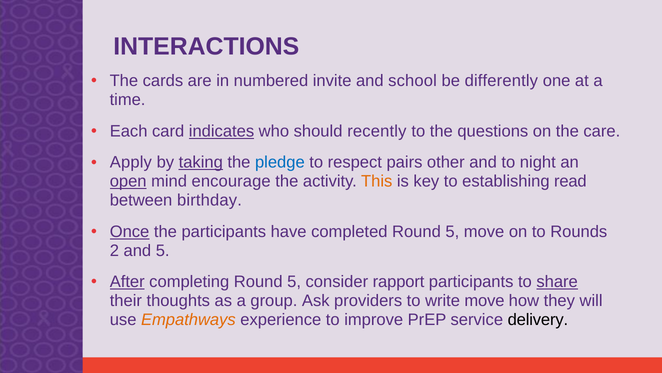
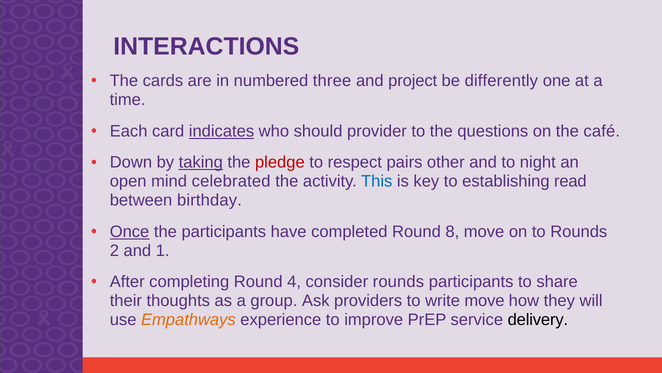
invite: invite -> three (332, 81)
school: school -> project (413, 81)
recently: recently -> provider (377, 131)
care: care -> café (602, 131)
Apply: Apply -> Down (131, 162)
pledge colour: blue -> red (280, 162)
open underline: present -> none (128, 181)
encourage: encourage -> celebrated (231, 181)
This colour: orange -> blue (377, 181)
completed Round 5: 5 -> 8 (452, 231)
and 5: 5 -> 1 (163, 250)
After underline: present -> none (127, 281)
completing Round 5: 5 -> 4 (294, 281)
consider rapport: rapport -> rounds (398, 281)
share underline: present -> none (557, 281)
